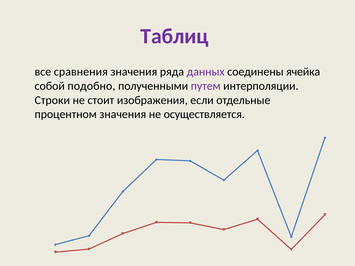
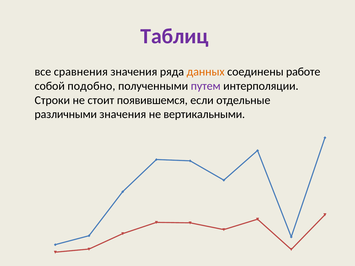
данных colour: purple -> orange (206, 72)
ячейка: ячейка -> работе (303, 72)
изображения: изображения -> появившемся (152, 100)
процентном: процентном -> различными (66, 114)
осуществляется: осуществляется -> вертикальными (204, 114)
